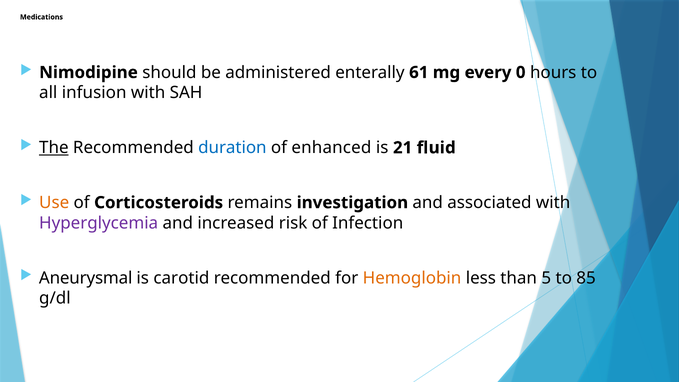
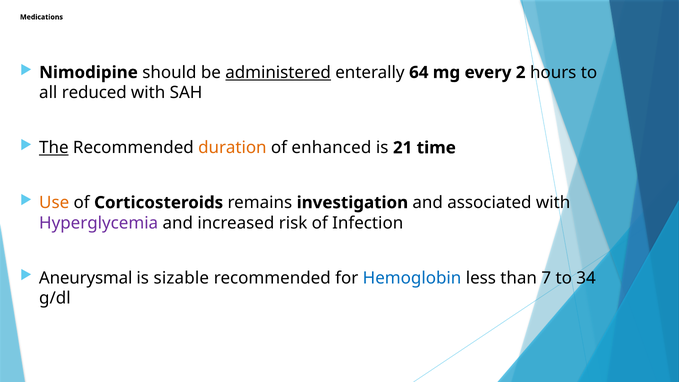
administered underline: none -> present (278, 72)
61: 61 -> 64 (419, 72)
0: 0 -> 2 (521, 72)
infusion: infusion -> reduced (94, 93)
duration colour: blue -> orange (232, 148)
fluid: fluid -> time (436, 148)
carotid: carotid -> sizable (181, 278)
Hemoglobin colour: orange -> blue (412, 278)
5: 5 -> 7 (546, 278)
85: 85 -> 34 (586, 278)
